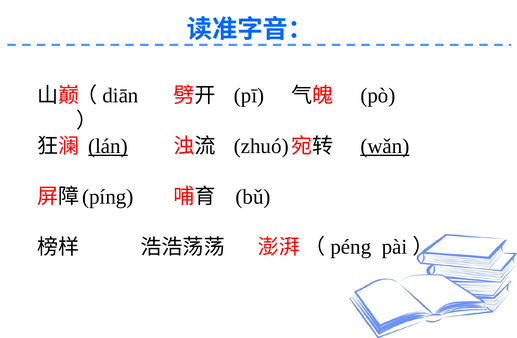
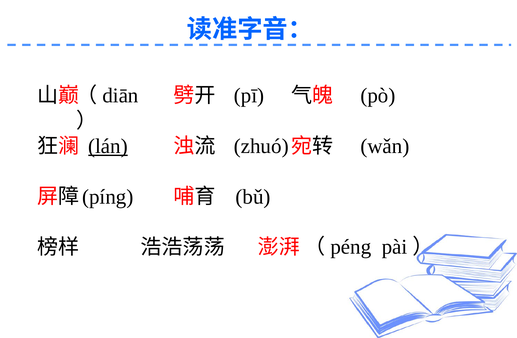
wǎn underline: present -> none (385, 146)
